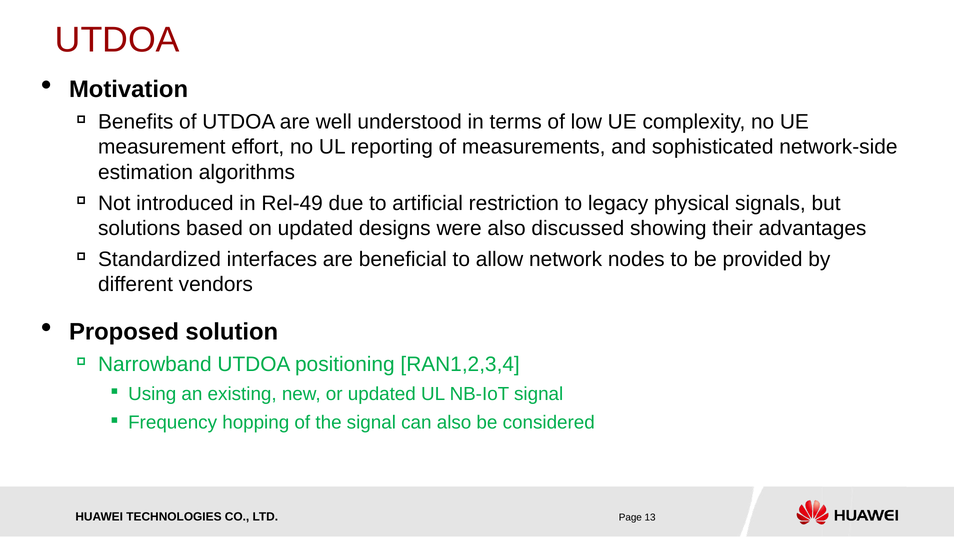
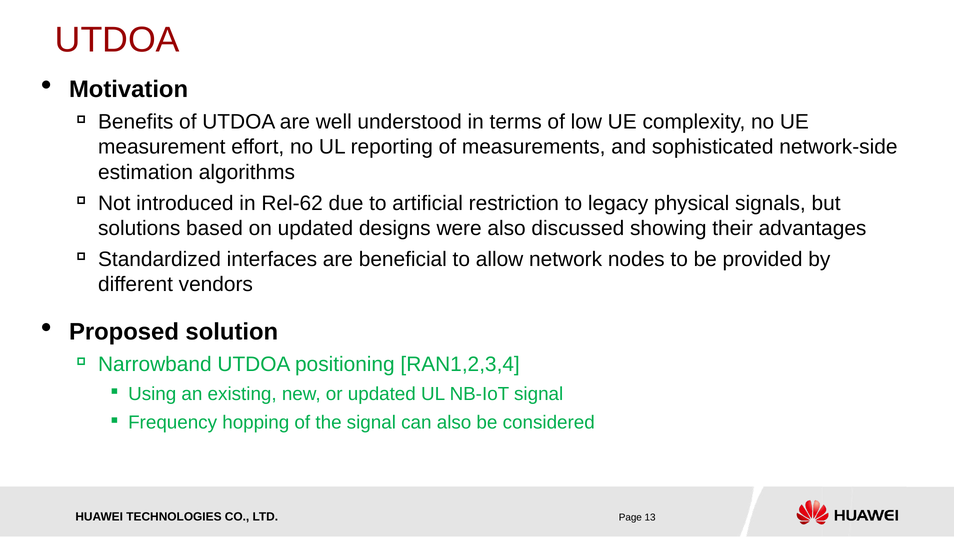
Rel-49: Rel-49 -> Rel-62 (292, 203)
